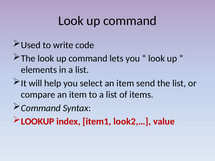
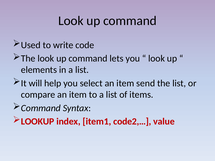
look2,…: look2,… -> code2,… (132, 122)
